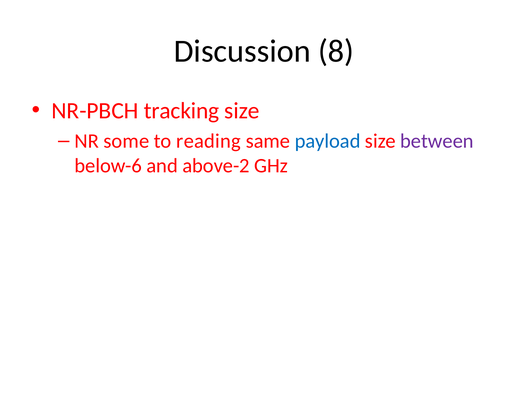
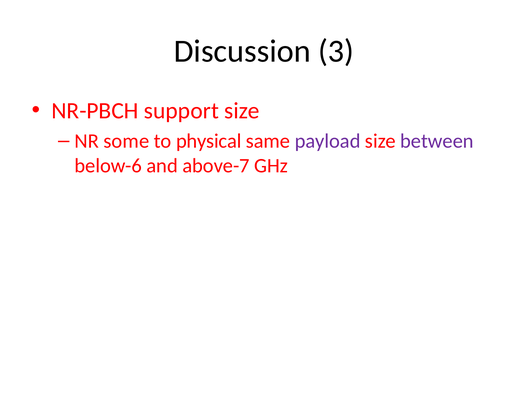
8: 8 -> 3 (336, 51)
tracking: tracking -> support (181, 111)
reading: reading -> physical (209, 141)
payload colour: blue -> purple (328, 141)
above-2: above-2 -> above-7 (216, 166)
